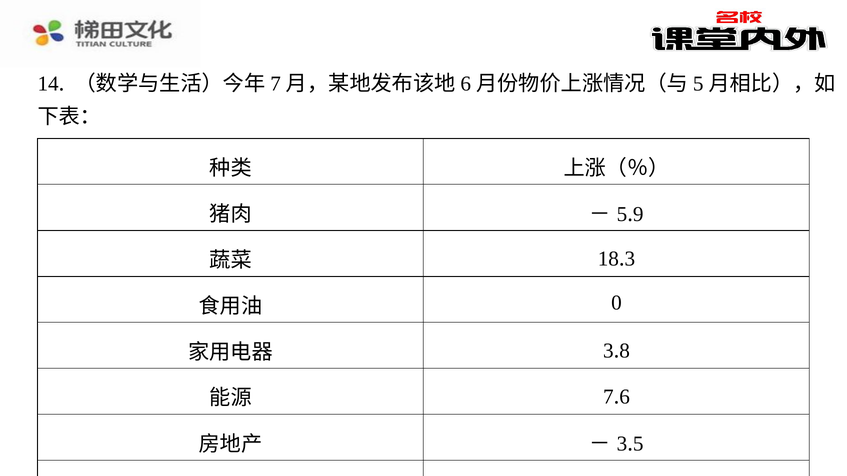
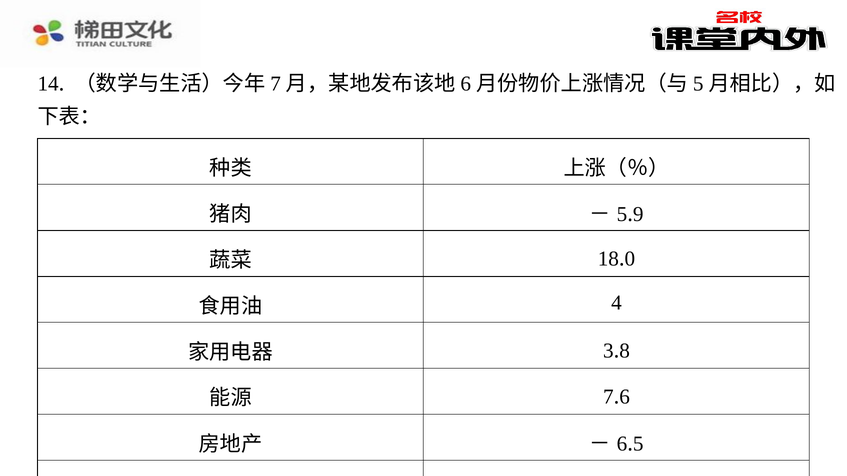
3: 3 -> 0 (630, 259)
0: 0 -> 4 (616, 303)
3: 3 -> 6 (622, 444)
